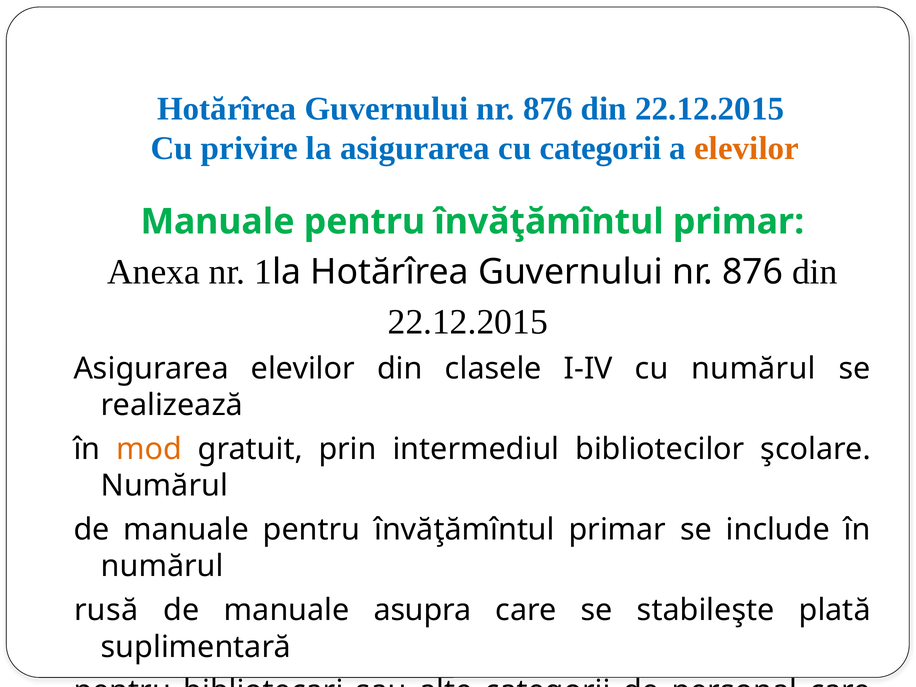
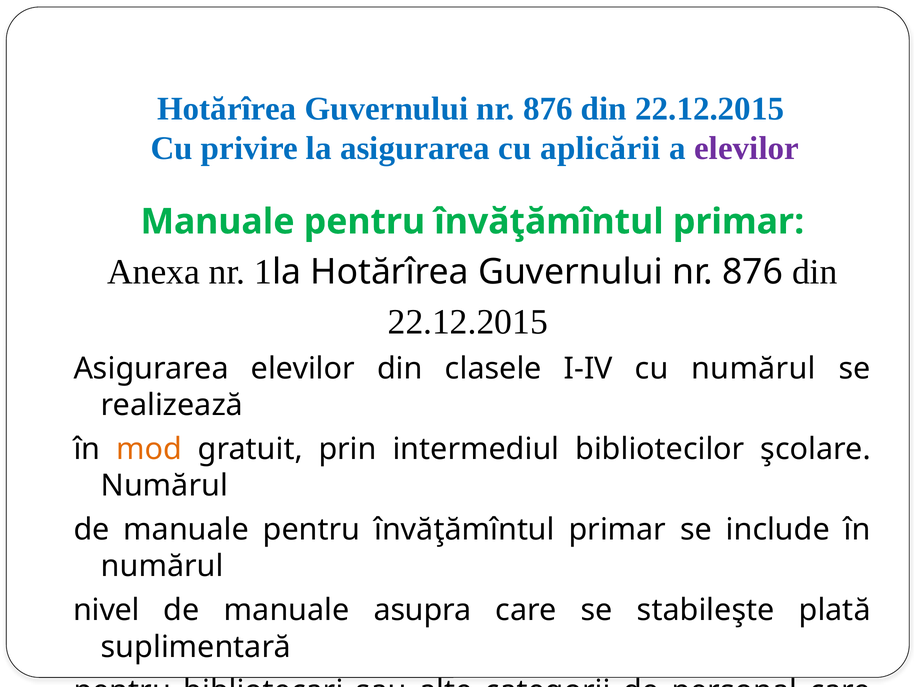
cu categorii: categorii -> aplicării (600, 148)
elevilor colour: orange -> purple (747, 148)
rusă: rusă -> nivel (106, 610)
